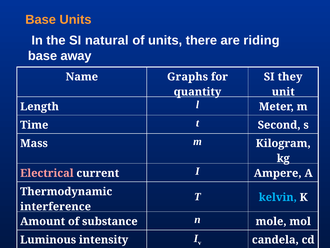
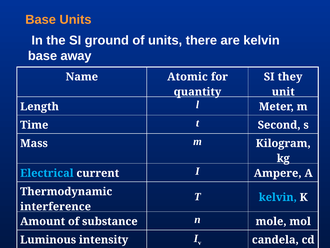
natural: natural -> ground (107, 40)
are riding: riding -> kelvin (262, 40)
Graphs: Graphs -> Atomic (187, 77)
Electrical colour: pink -> light blue (47, 173)
